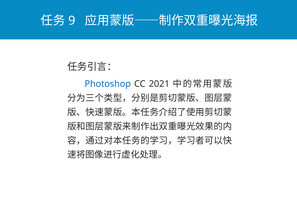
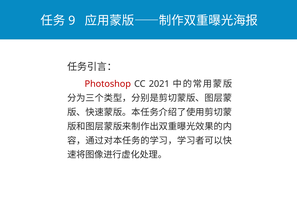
Photoshop colour: blue -> red (108, 84)
